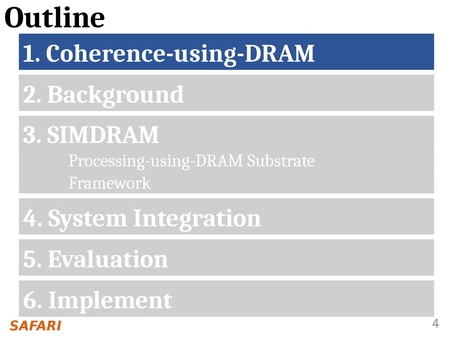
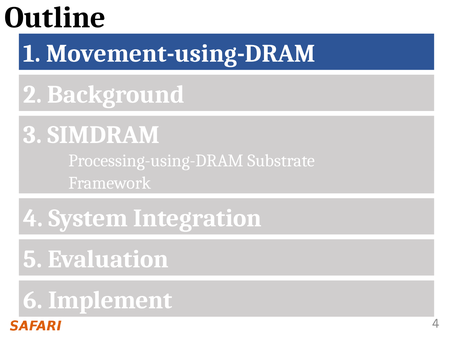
Coherence-using-DRAM: Coherence-using-DRAM -> Movement-using-DRAM (181, 54)
